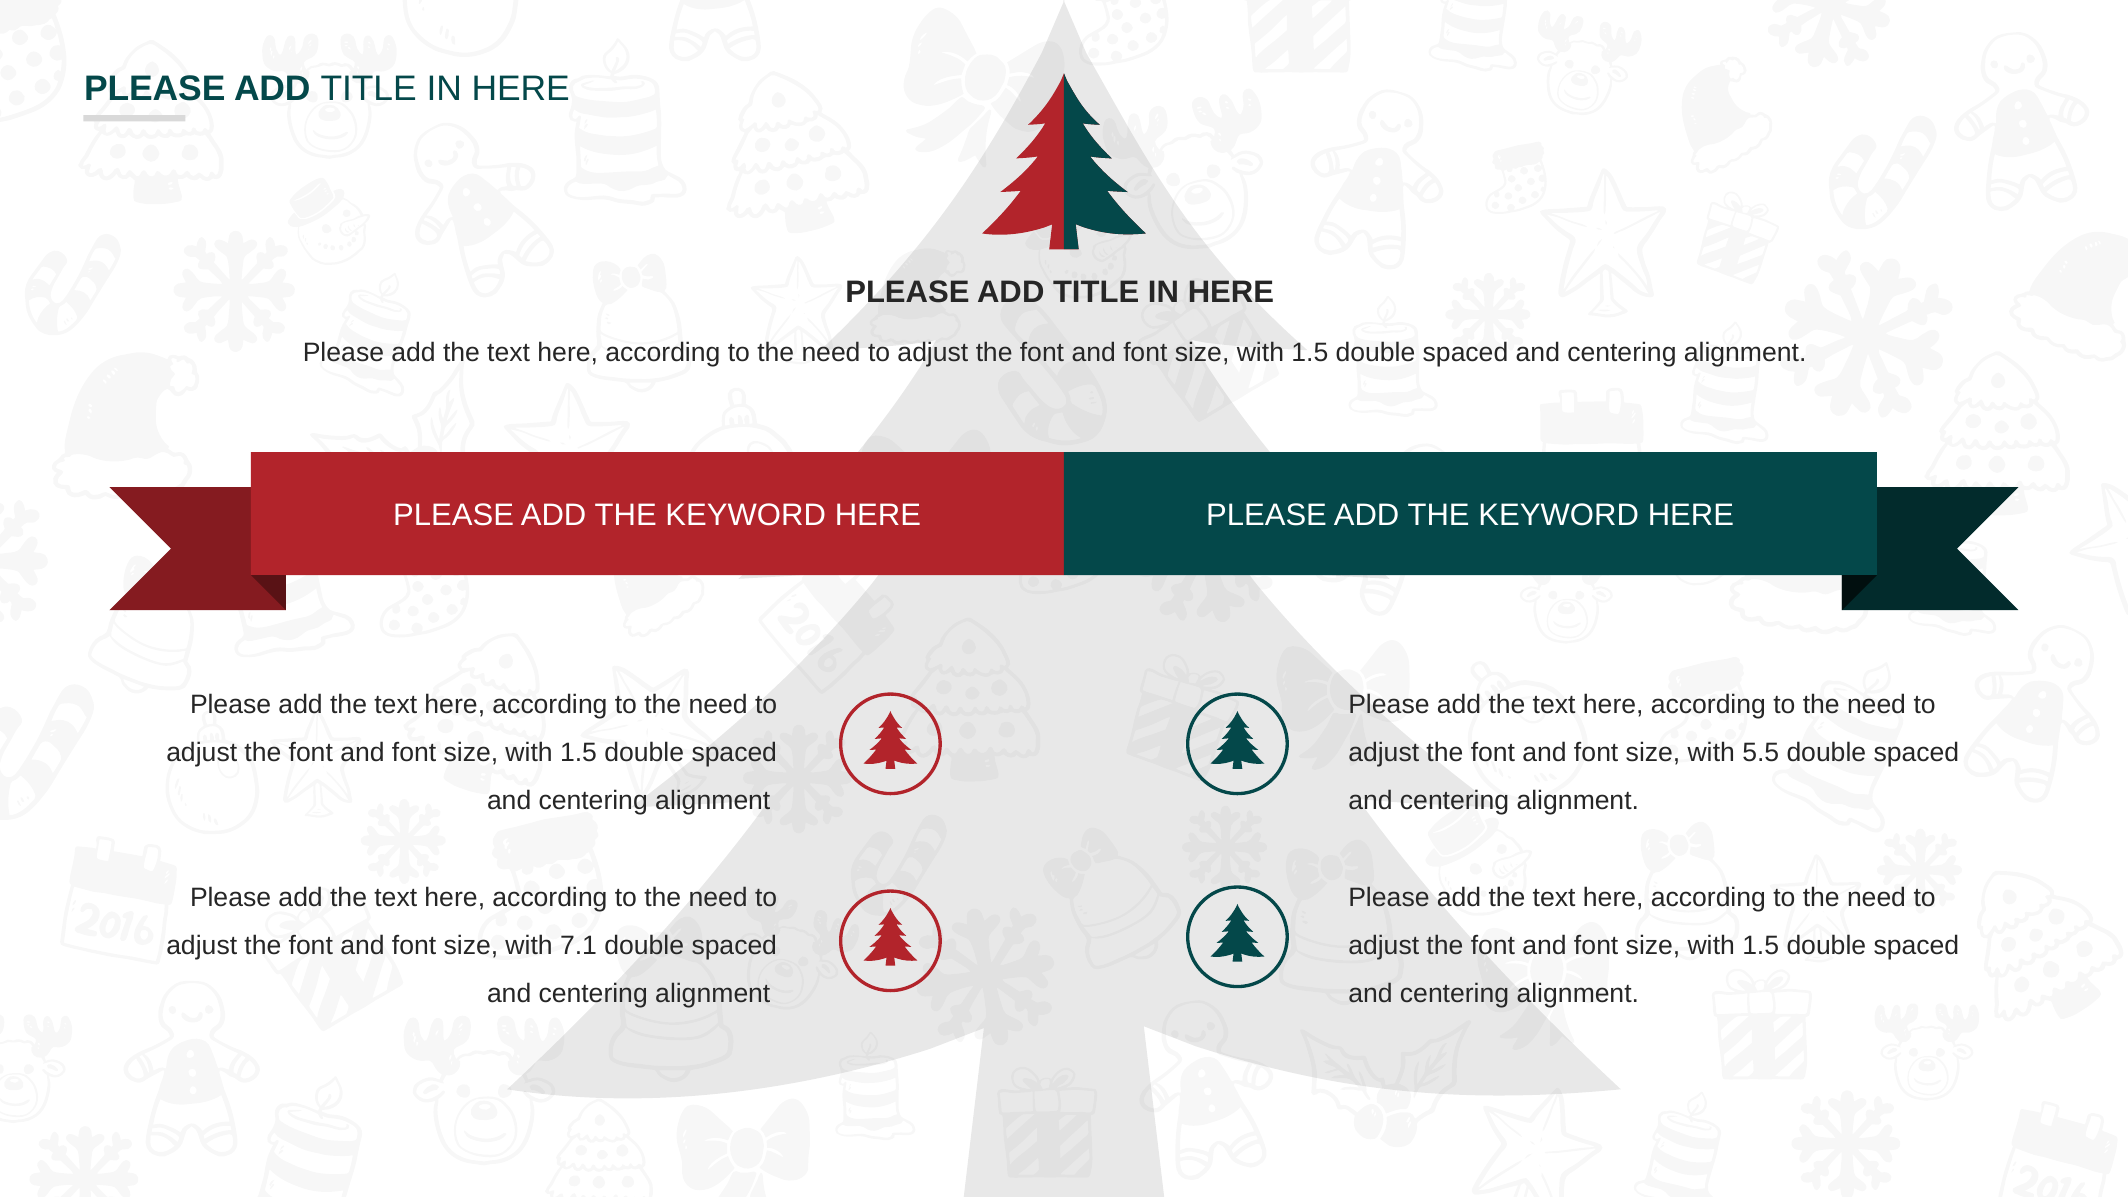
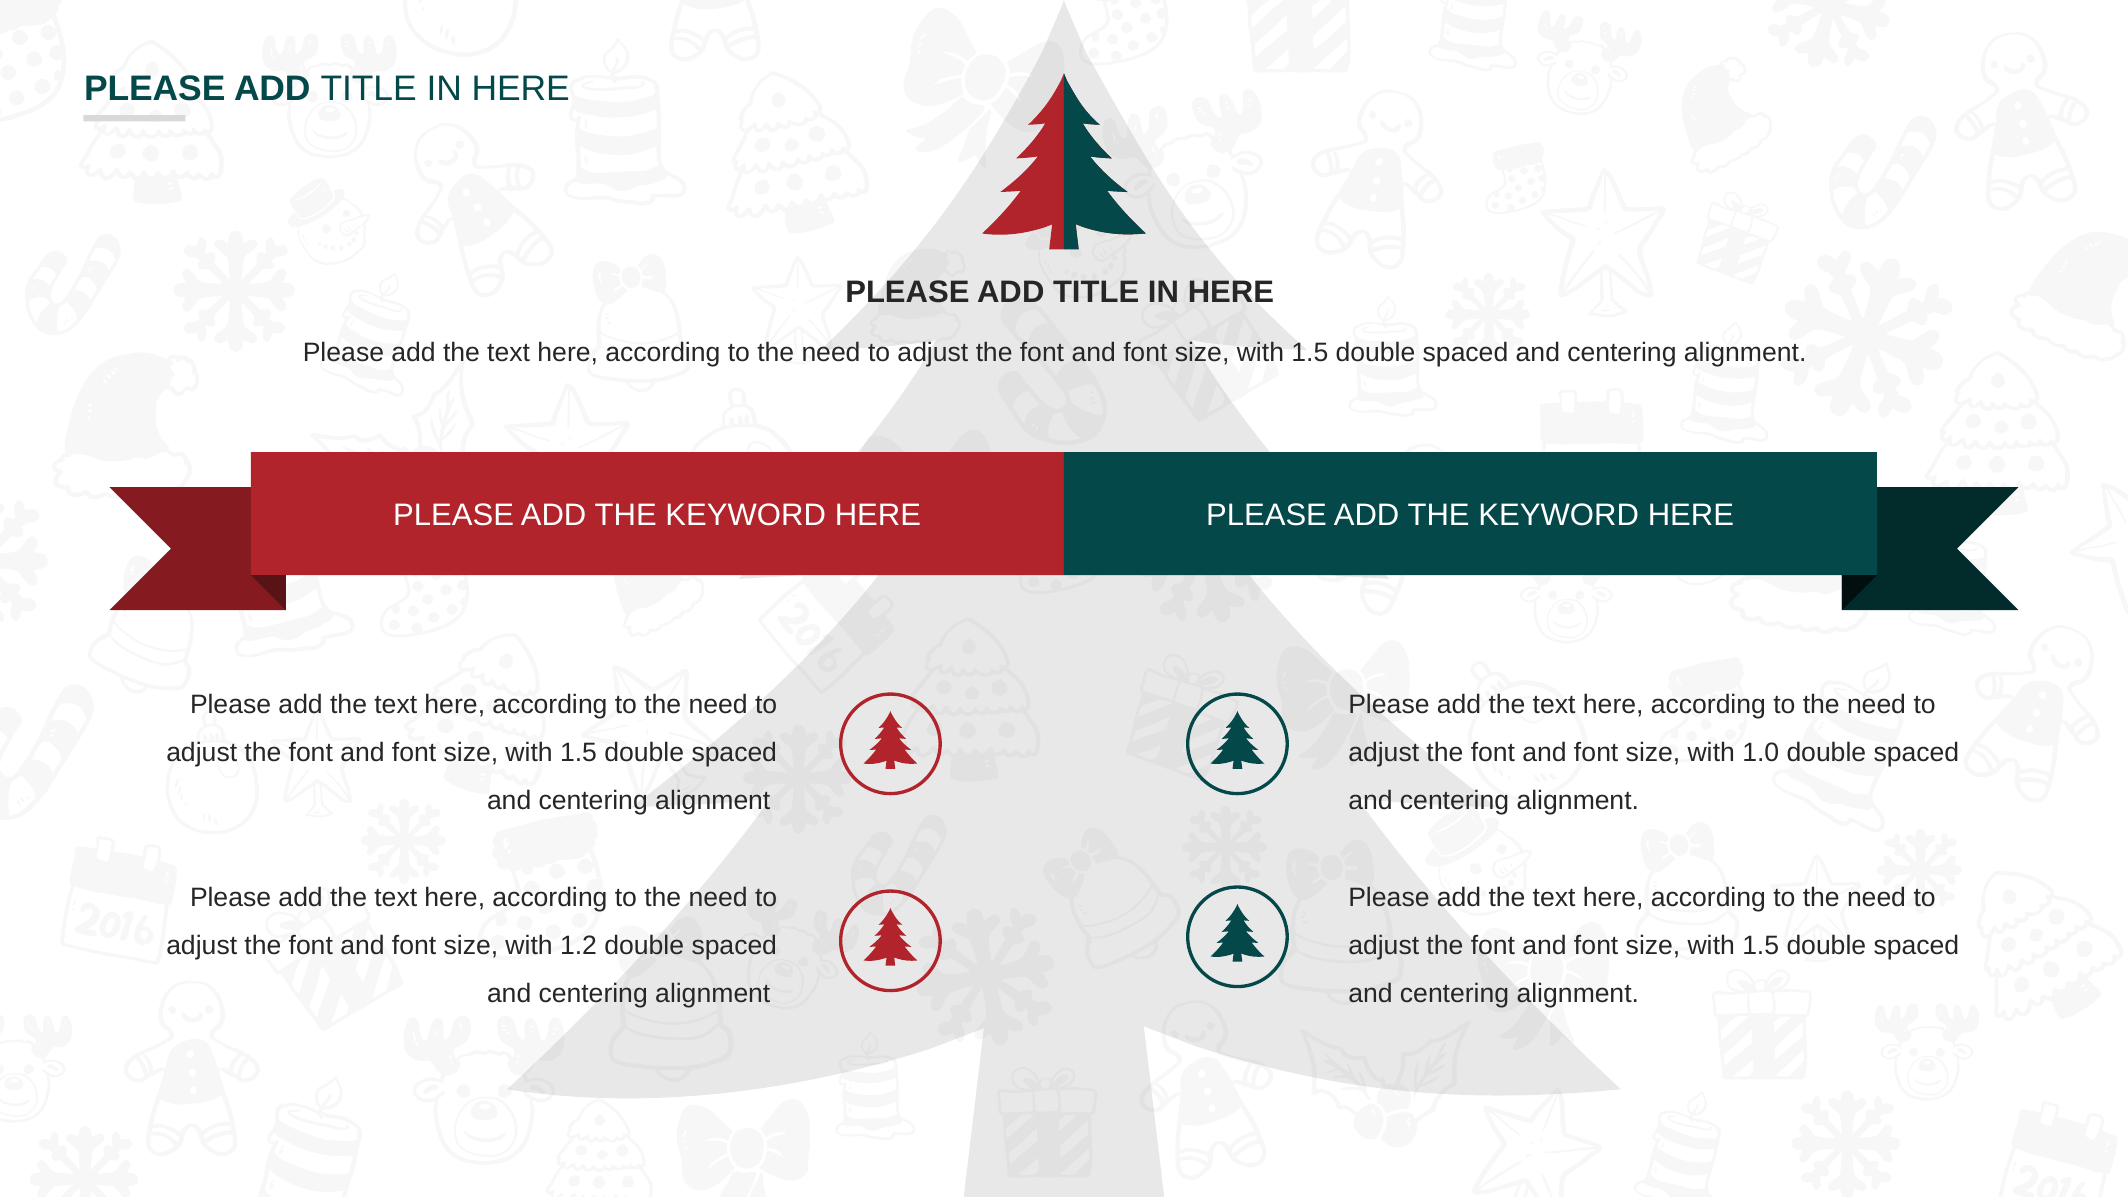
5.5: 5.5 -> 1.0 (1761, 753)
7.1: 7.1 -> 1.2 (579, 946)
